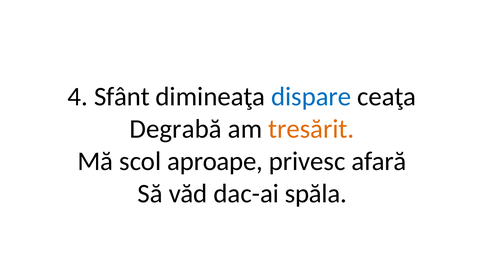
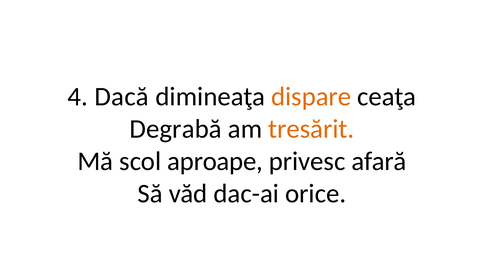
Sfânt: Sfânt -> Dacă (122, 97)
dispare colour: blue -> orange (311, 97)
spăla: spăla -> orice (316, 194)
